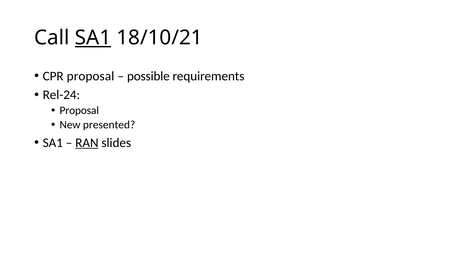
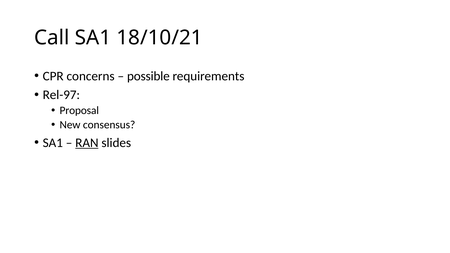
SA1 underline: present -> none (93, 38)
CPR proposal: proposal -> concerns (91, 76)
Rel-24: Rel-24 -> Rel-97 (61, 95)
presented: presented -> consensus (109, 125)
